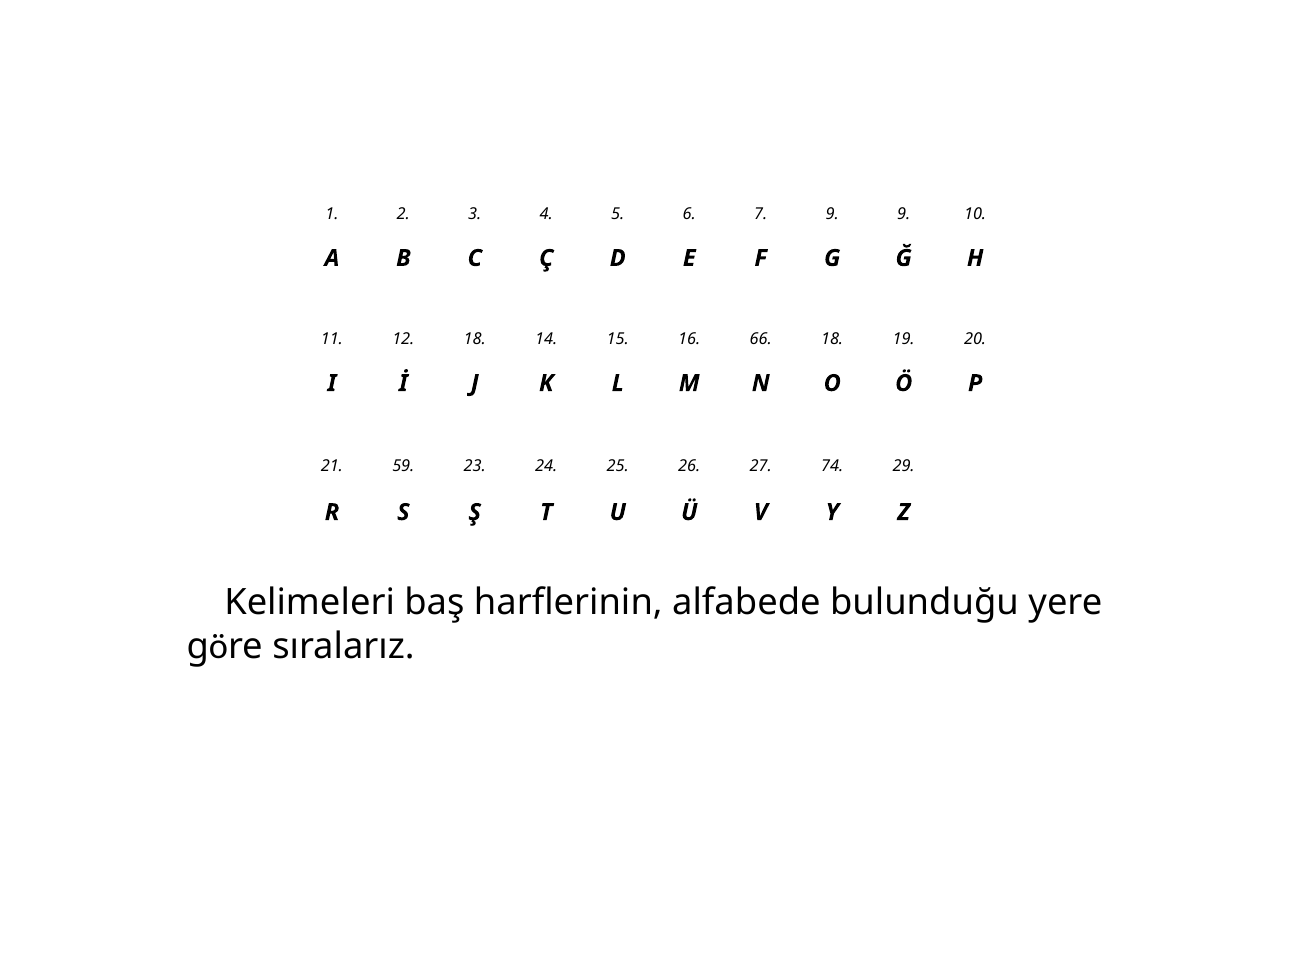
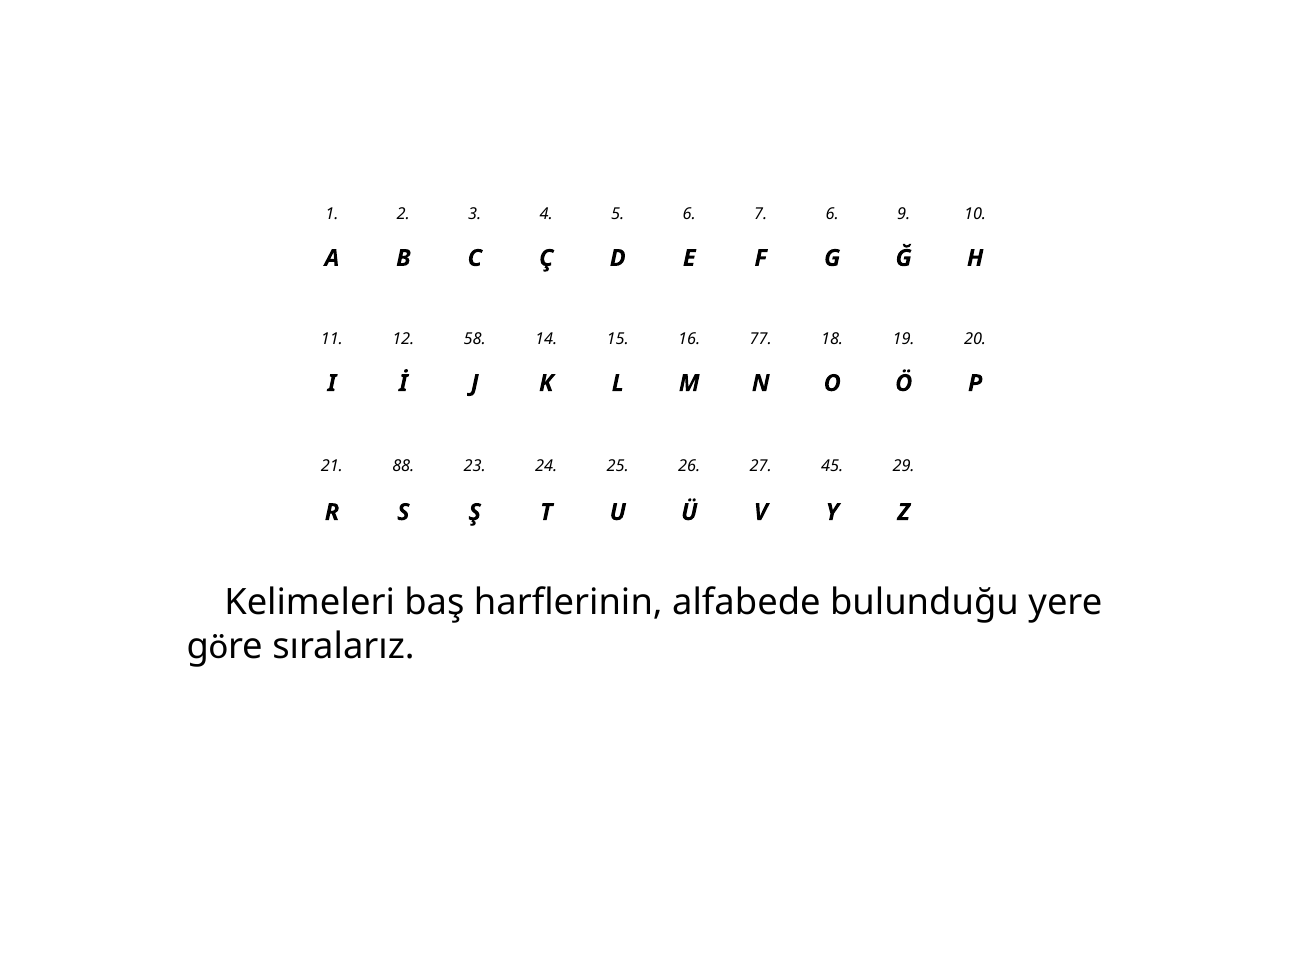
7 9: 9 -> 6 (832, 214)
12 18: 18 -> 58 (475, 339)
66: 66 -> 77 (761, 339)
59: 59 -> 88 (403, 466)
74: 74 -> 45 (832, 466)
